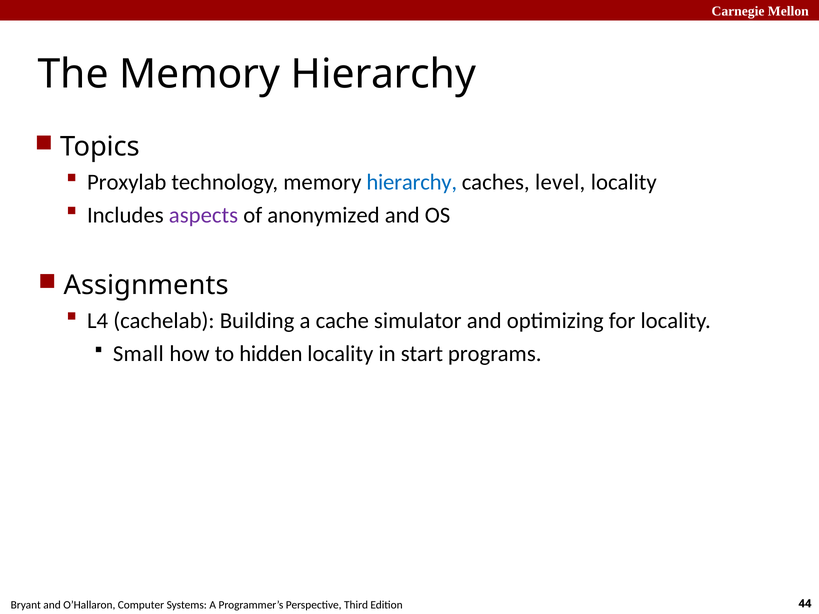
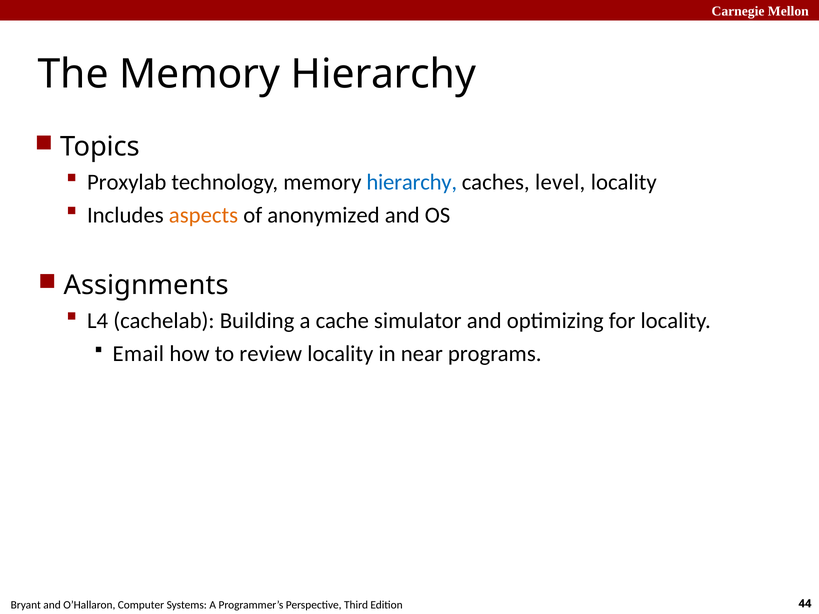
aspects colour: purple -> orange (203, 215)
Small: Small -> Email (138, 354)
hidden: hidden -> review (271, 354)
start: start -> near (422, 354)
